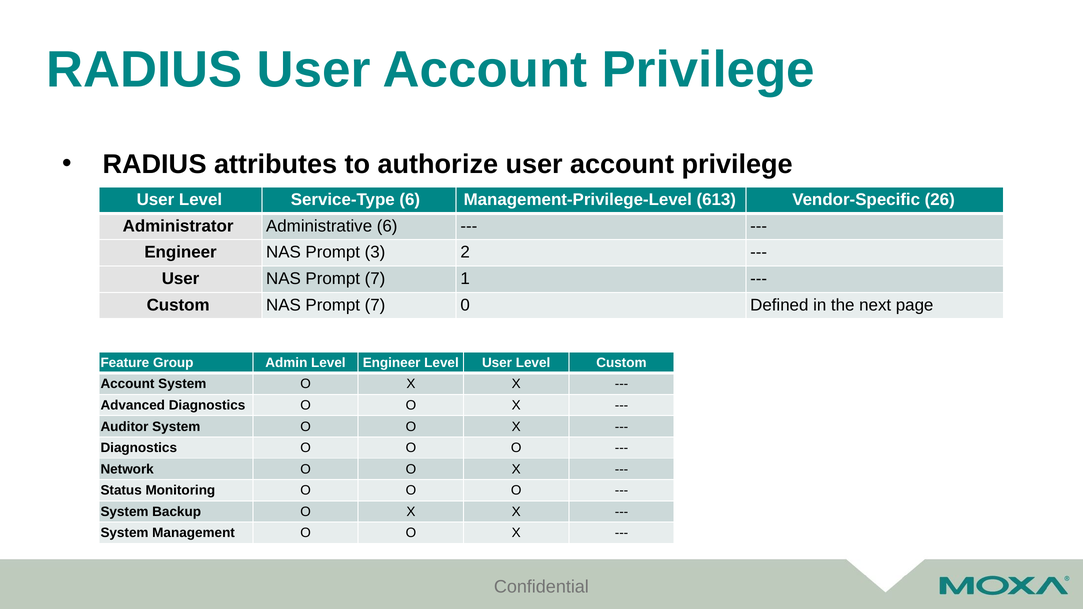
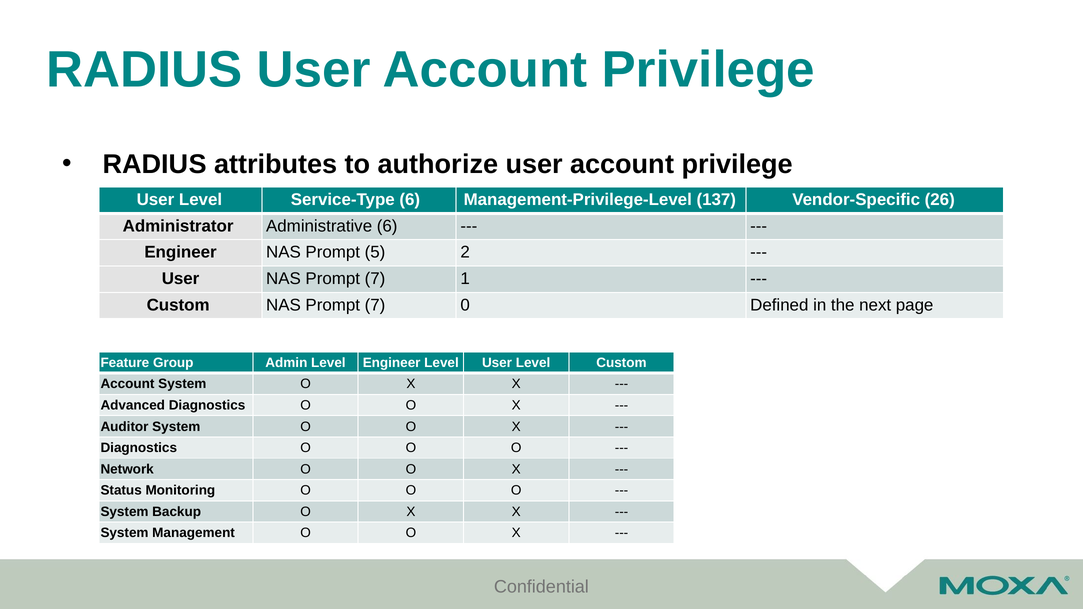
613: 613 -> 137 (716, 200)
3: 3 -> 5 (375, 252)
